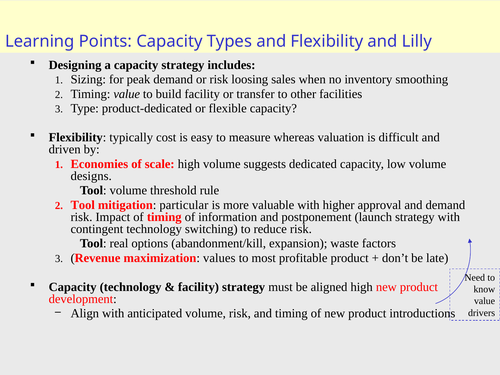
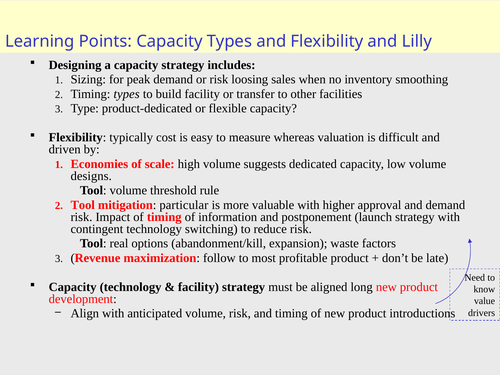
Timing value: value -> types (127, 94)
values: values -> follow (219, 258)
aligned high: high -> long (362, 287)
